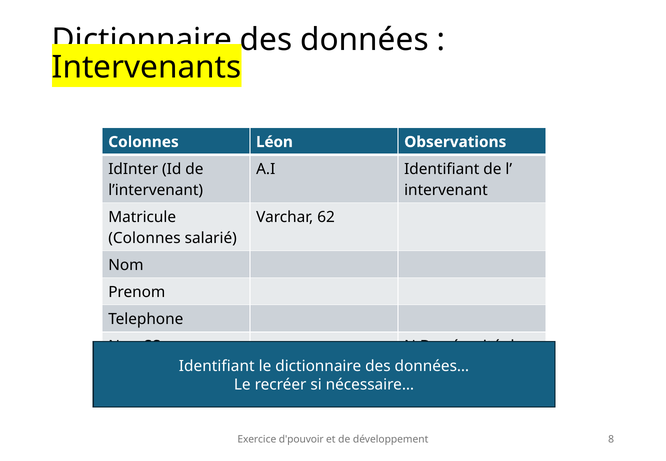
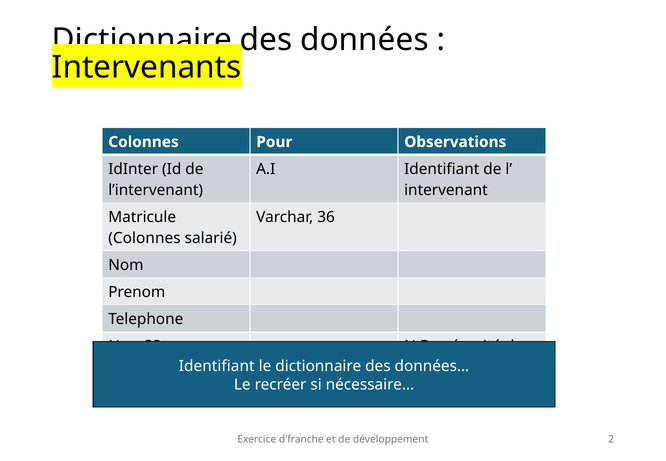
Léon: Léon -> Pour (274, 142)
62: 62 -> 36 (326, 217)
d'pouvoir: d'pouvoir -> d'franche (301, 439)
8: 8 -> 2 (611, 439)
